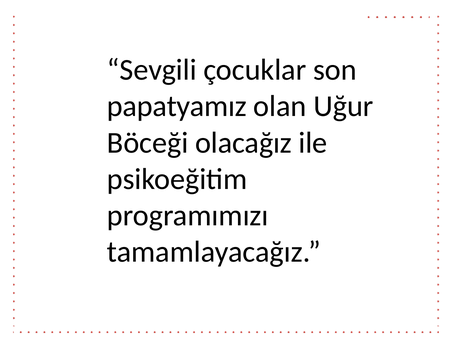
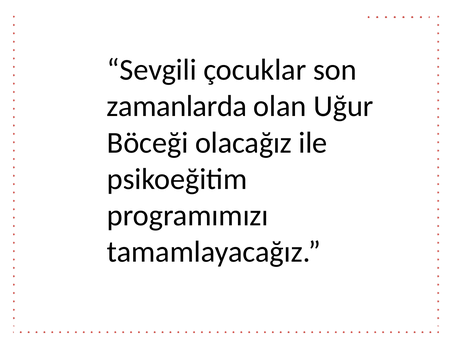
papatyamız: papatyamız -> zamanlarda (177, 106)
